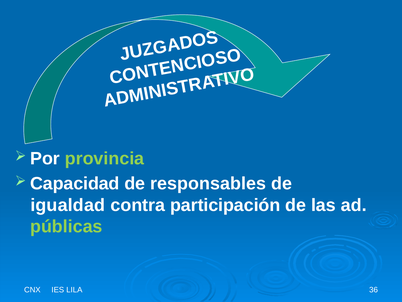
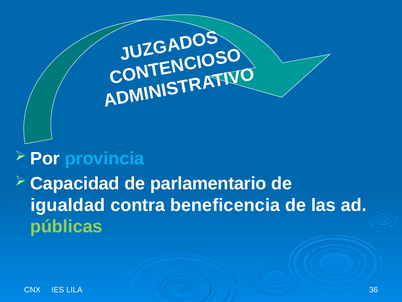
provincia colour: light green -> light blue (105, 158)
responsables: responsables -> parlamentario (208, 183)
participación: participación -> beneficencia (225, 205)
